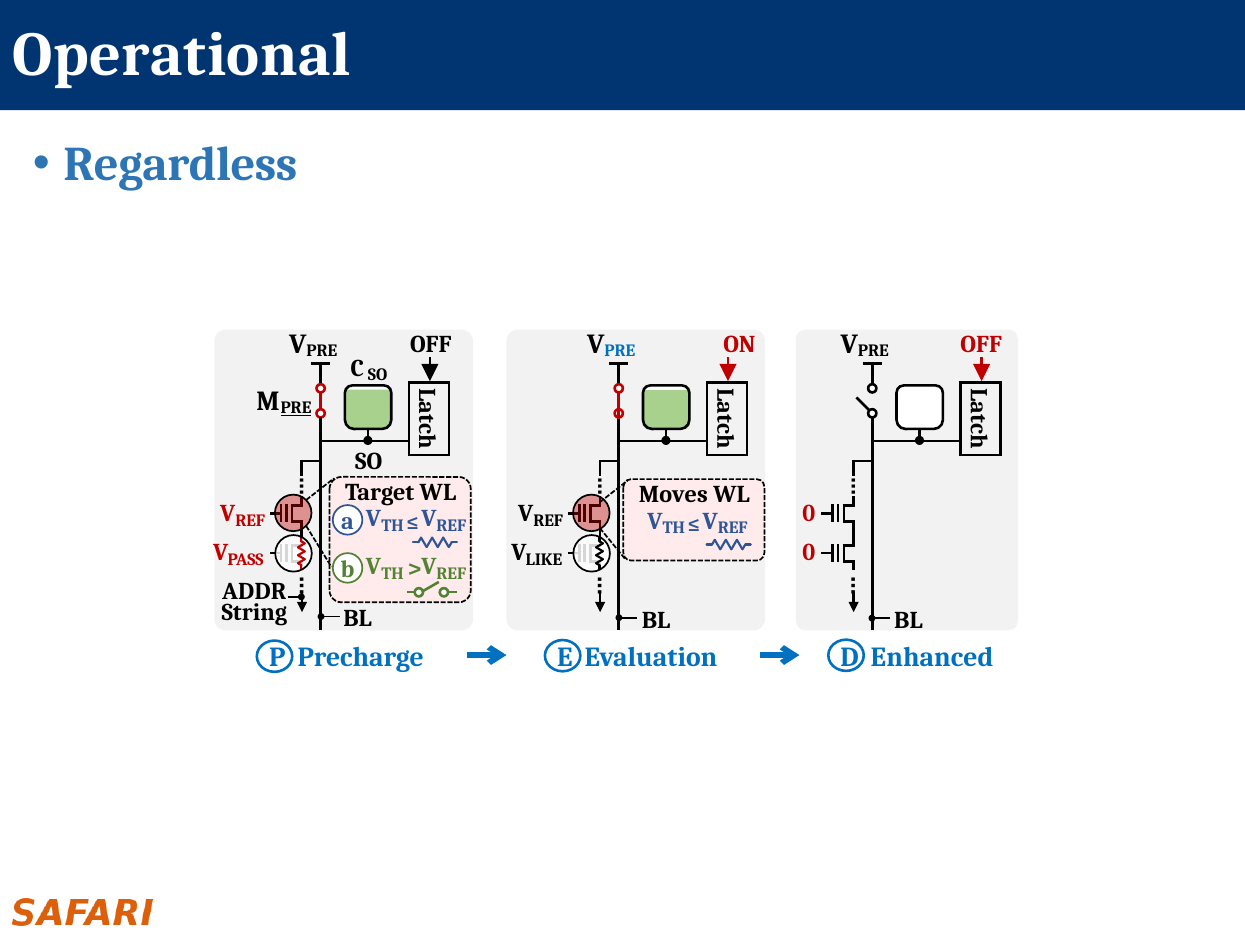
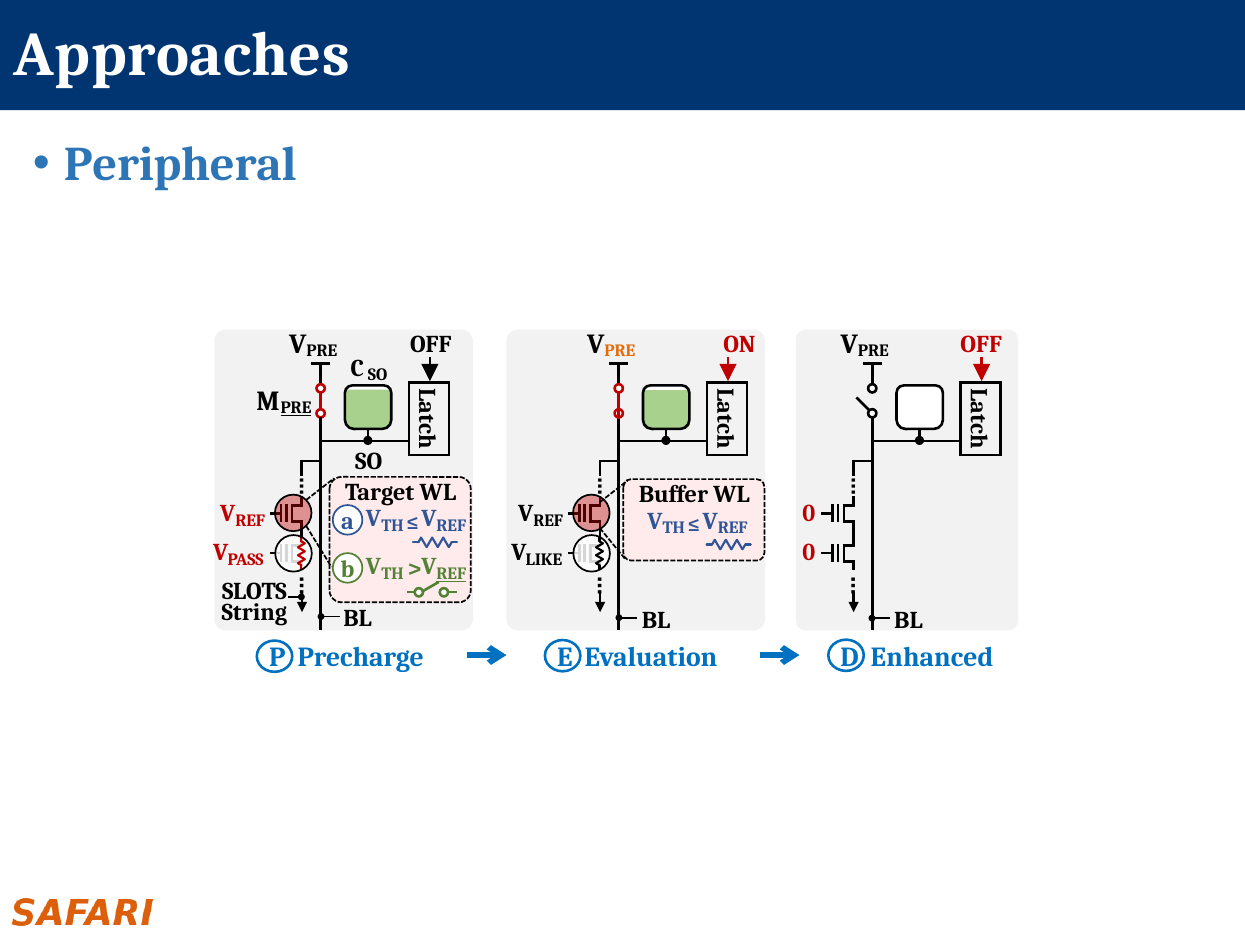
Operational: Operational -> Approaches (182, 55)
Regardless: Regardless -> Peripheral (180, 164)
PRE colour: blue -> orange (620, 351)
Moves: Moves -> Buffer (673, 495)
REF underline: none -> present (451, 574)
ADDR: ADDR -> SLOTS (254, 591)
